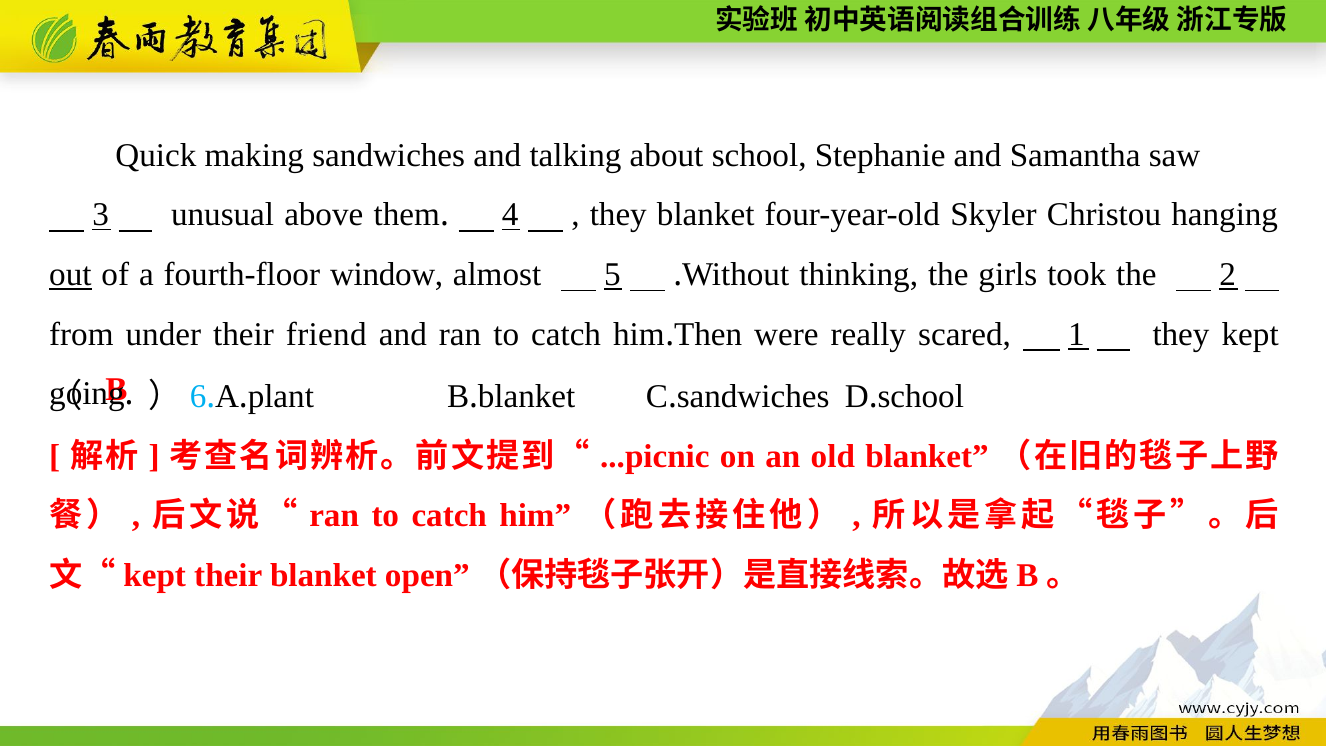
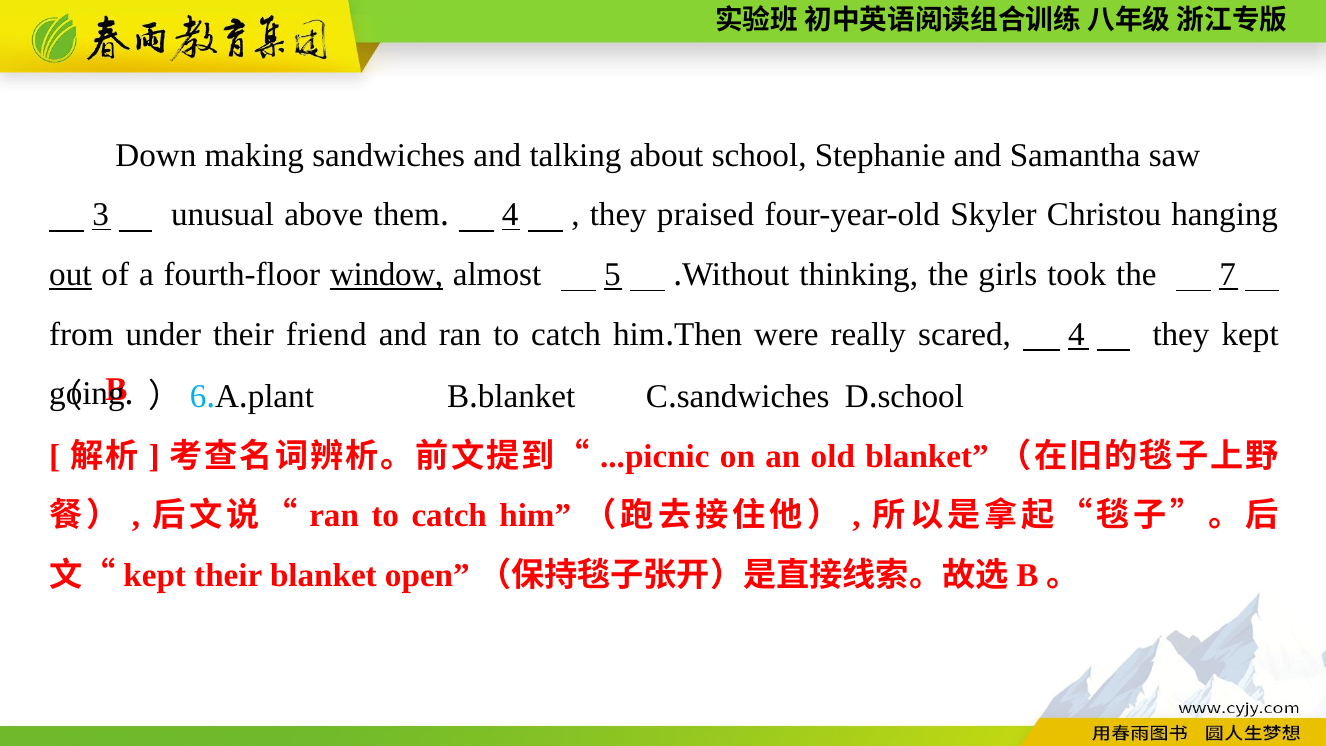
Quick: Quick -> Down (156, 155)
they blanket: blanket -> praised (706, 215)
window underline: none -> present (387, 275)
2: 2 -> 7 (1228, 275)
scared 1: 1 -> 4 (1076, 334)
